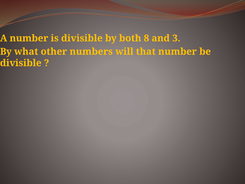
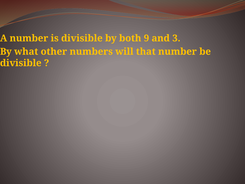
8: 8 -> 9 (146, 38)
